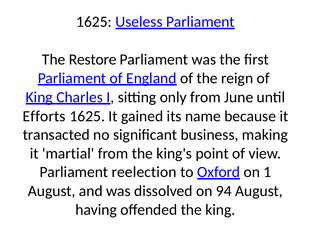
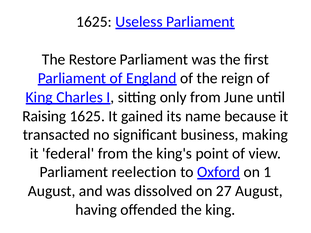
Efforts: Efforts -> Raising (44, 116)
martial: martial -> federal (68, 154)
94: 94 -> 27 (224, 191)
